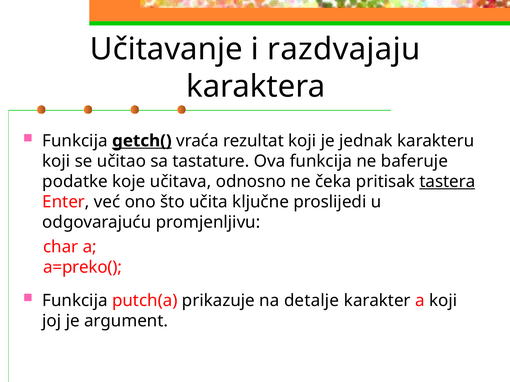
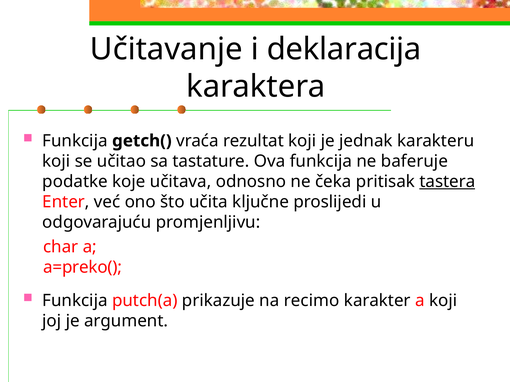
razdvajaju: razdvajaju -> deklaracija (344, 49)
getch( underline: present -> none (142, 141)
detalje: detalje -> recimo (312, 301)
